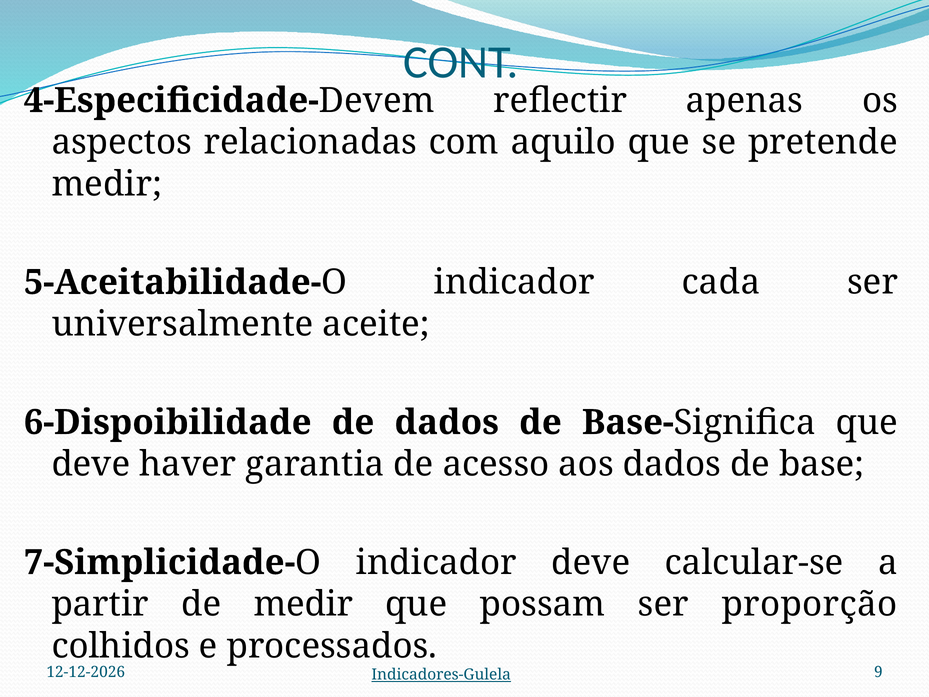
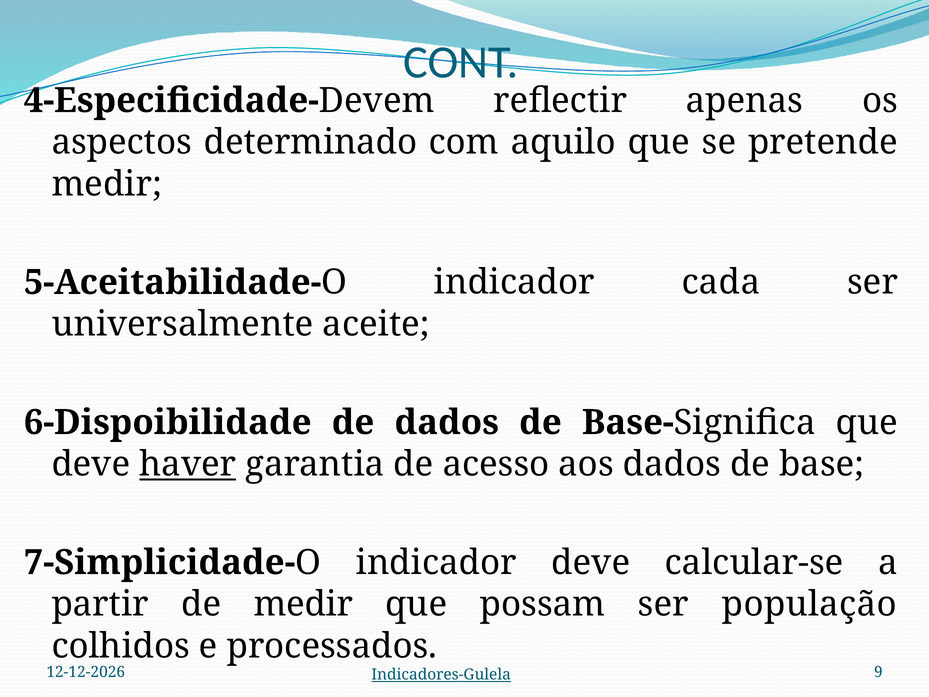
relacionadas: relacionadas -> determinado (311, 142)
haver underline: none -> present (188, 464)
proporção: proporção -> população (809, 604)
